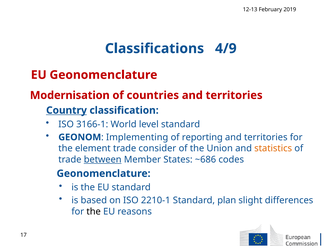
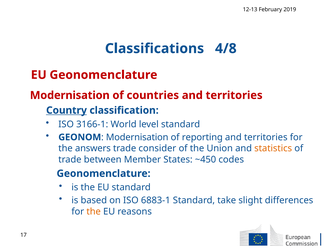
4/9: 4/9 -> 4/8 (226, 48)
Implementing: Implementing -> Modernisation (137, 137)
element: element -> answers (93, 148)
between underline: present -> none (103, 159)
~686: ~686 -> ~450 (206, 159)
2210-1: 2210-1 -> 6883-1 (156, 200)
plan: plan -> take (227, 200)
the colour: black -> orange (94, 211)
